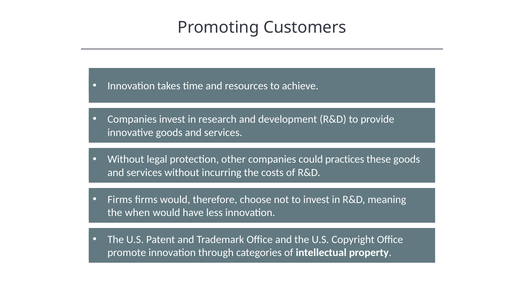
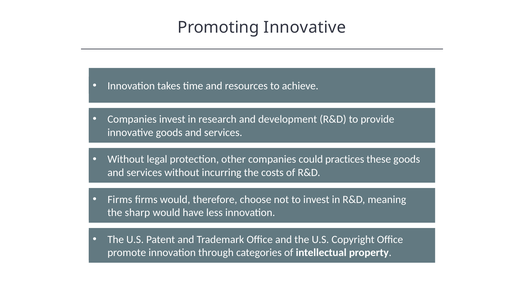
Promoting Customers: Customers -> Innovative (305, 27)
when: when -> sharp (137, 212)
